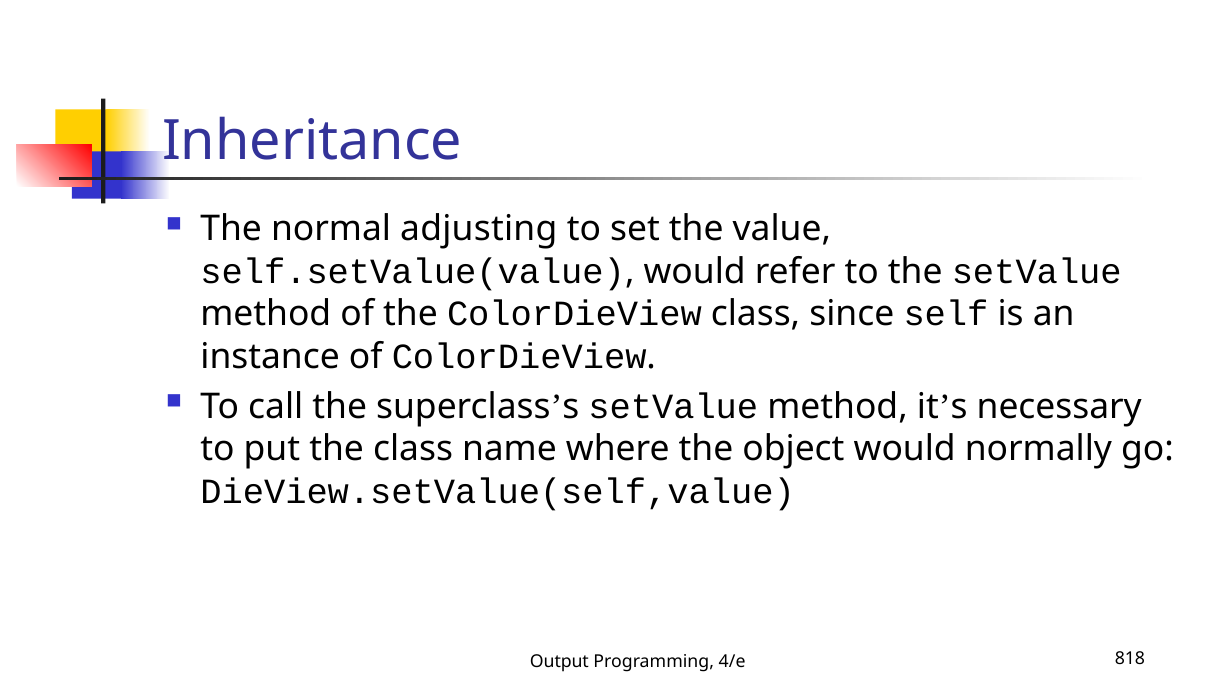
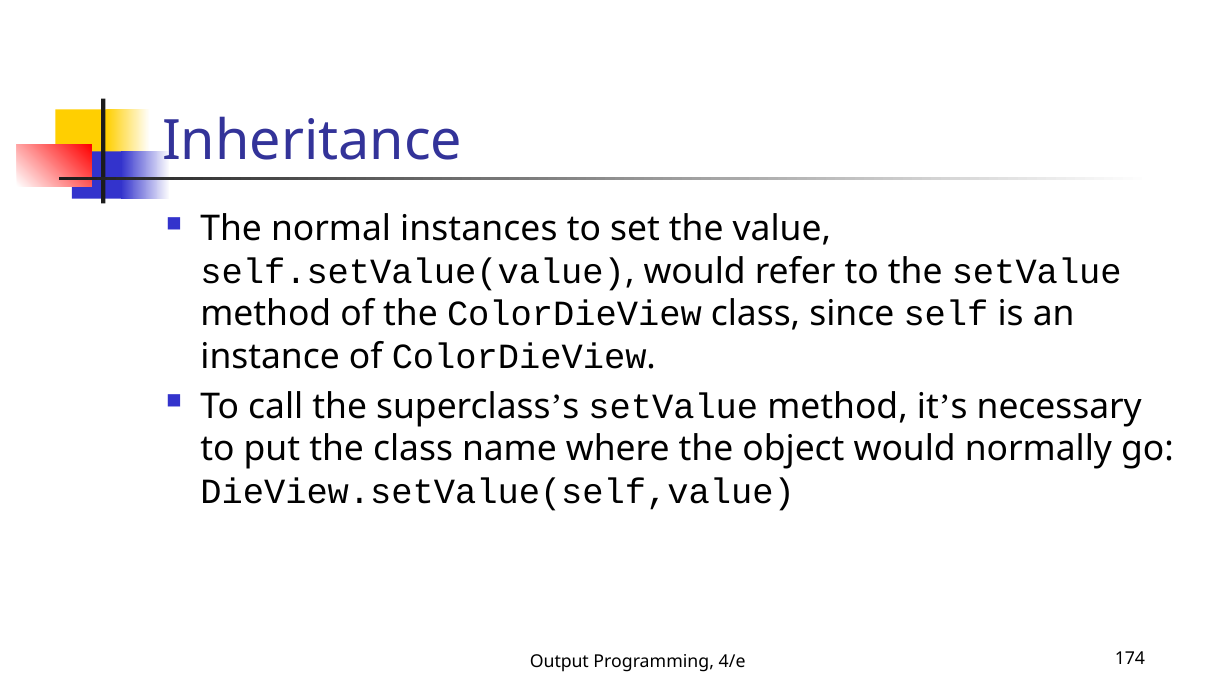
adjusting: adjusting -> instances (479, 229)
818: 818 -> 174 (1130, 659)
